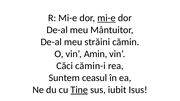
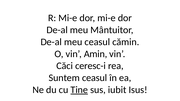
mi-e underline: present -> none (106, 18)
meu străini: străini -> ceasul (97, 42)
cămin-i: cămin-i -> ceresc-i (91, 66)
